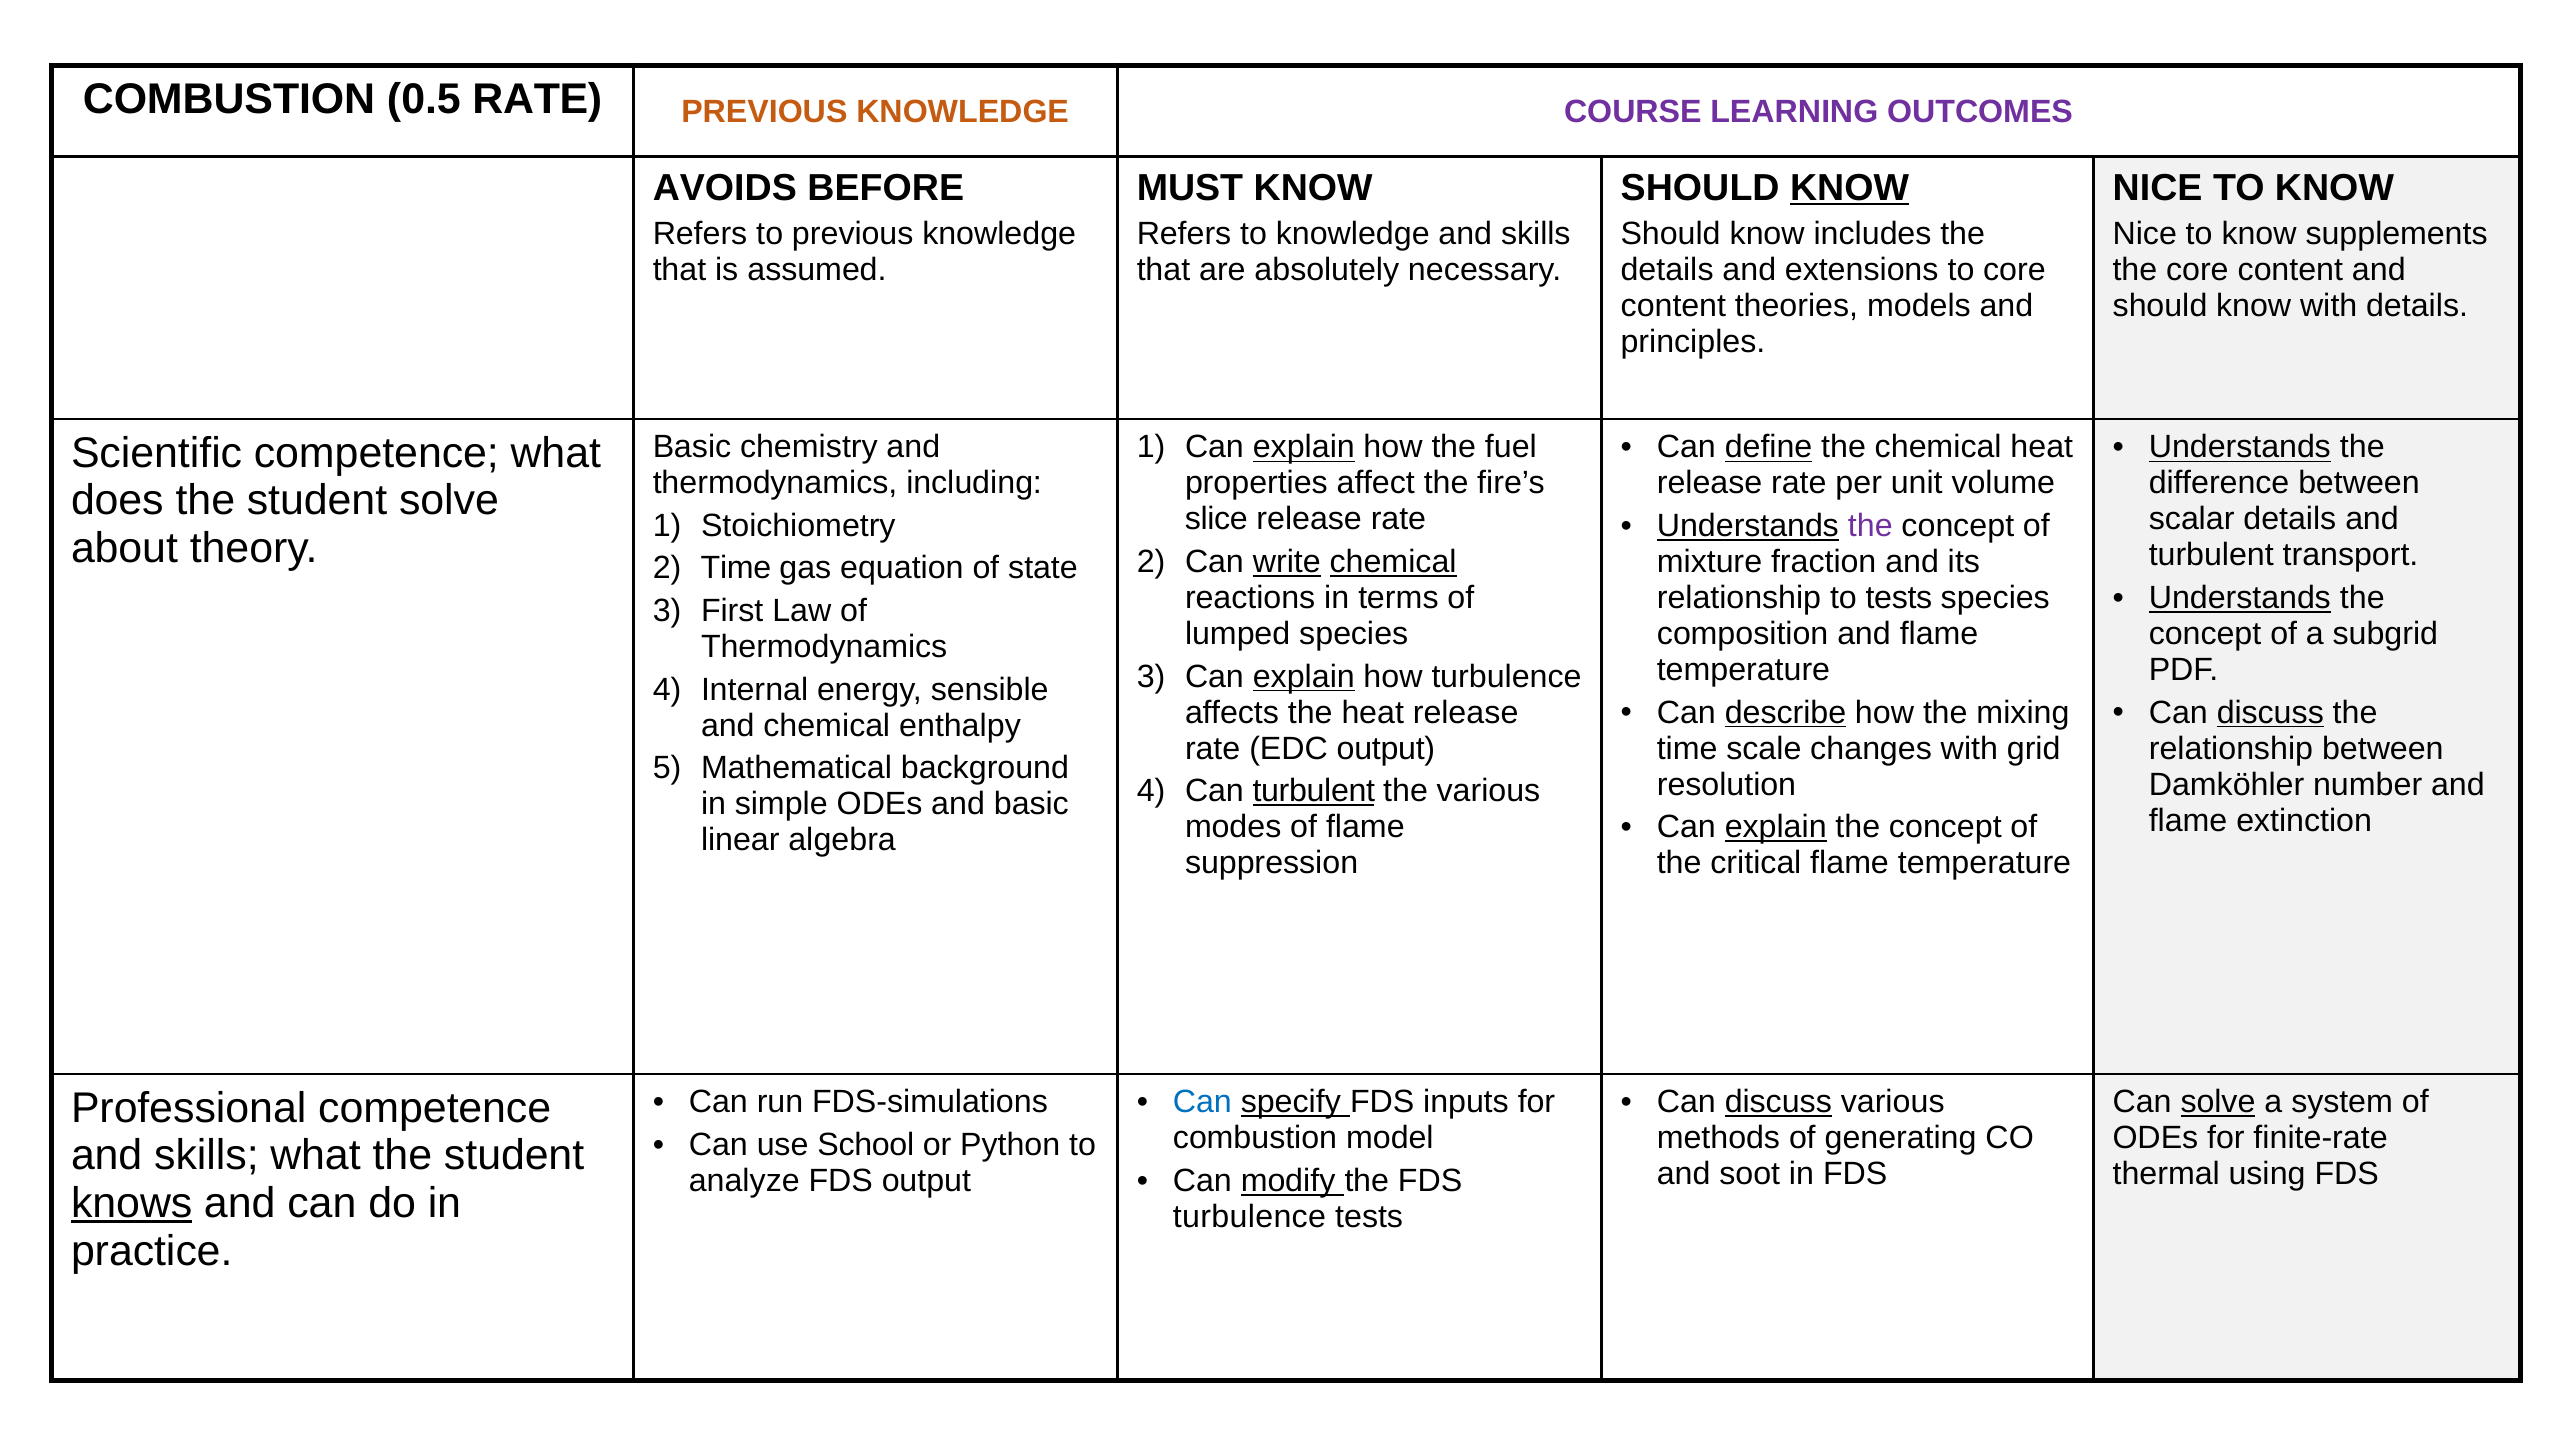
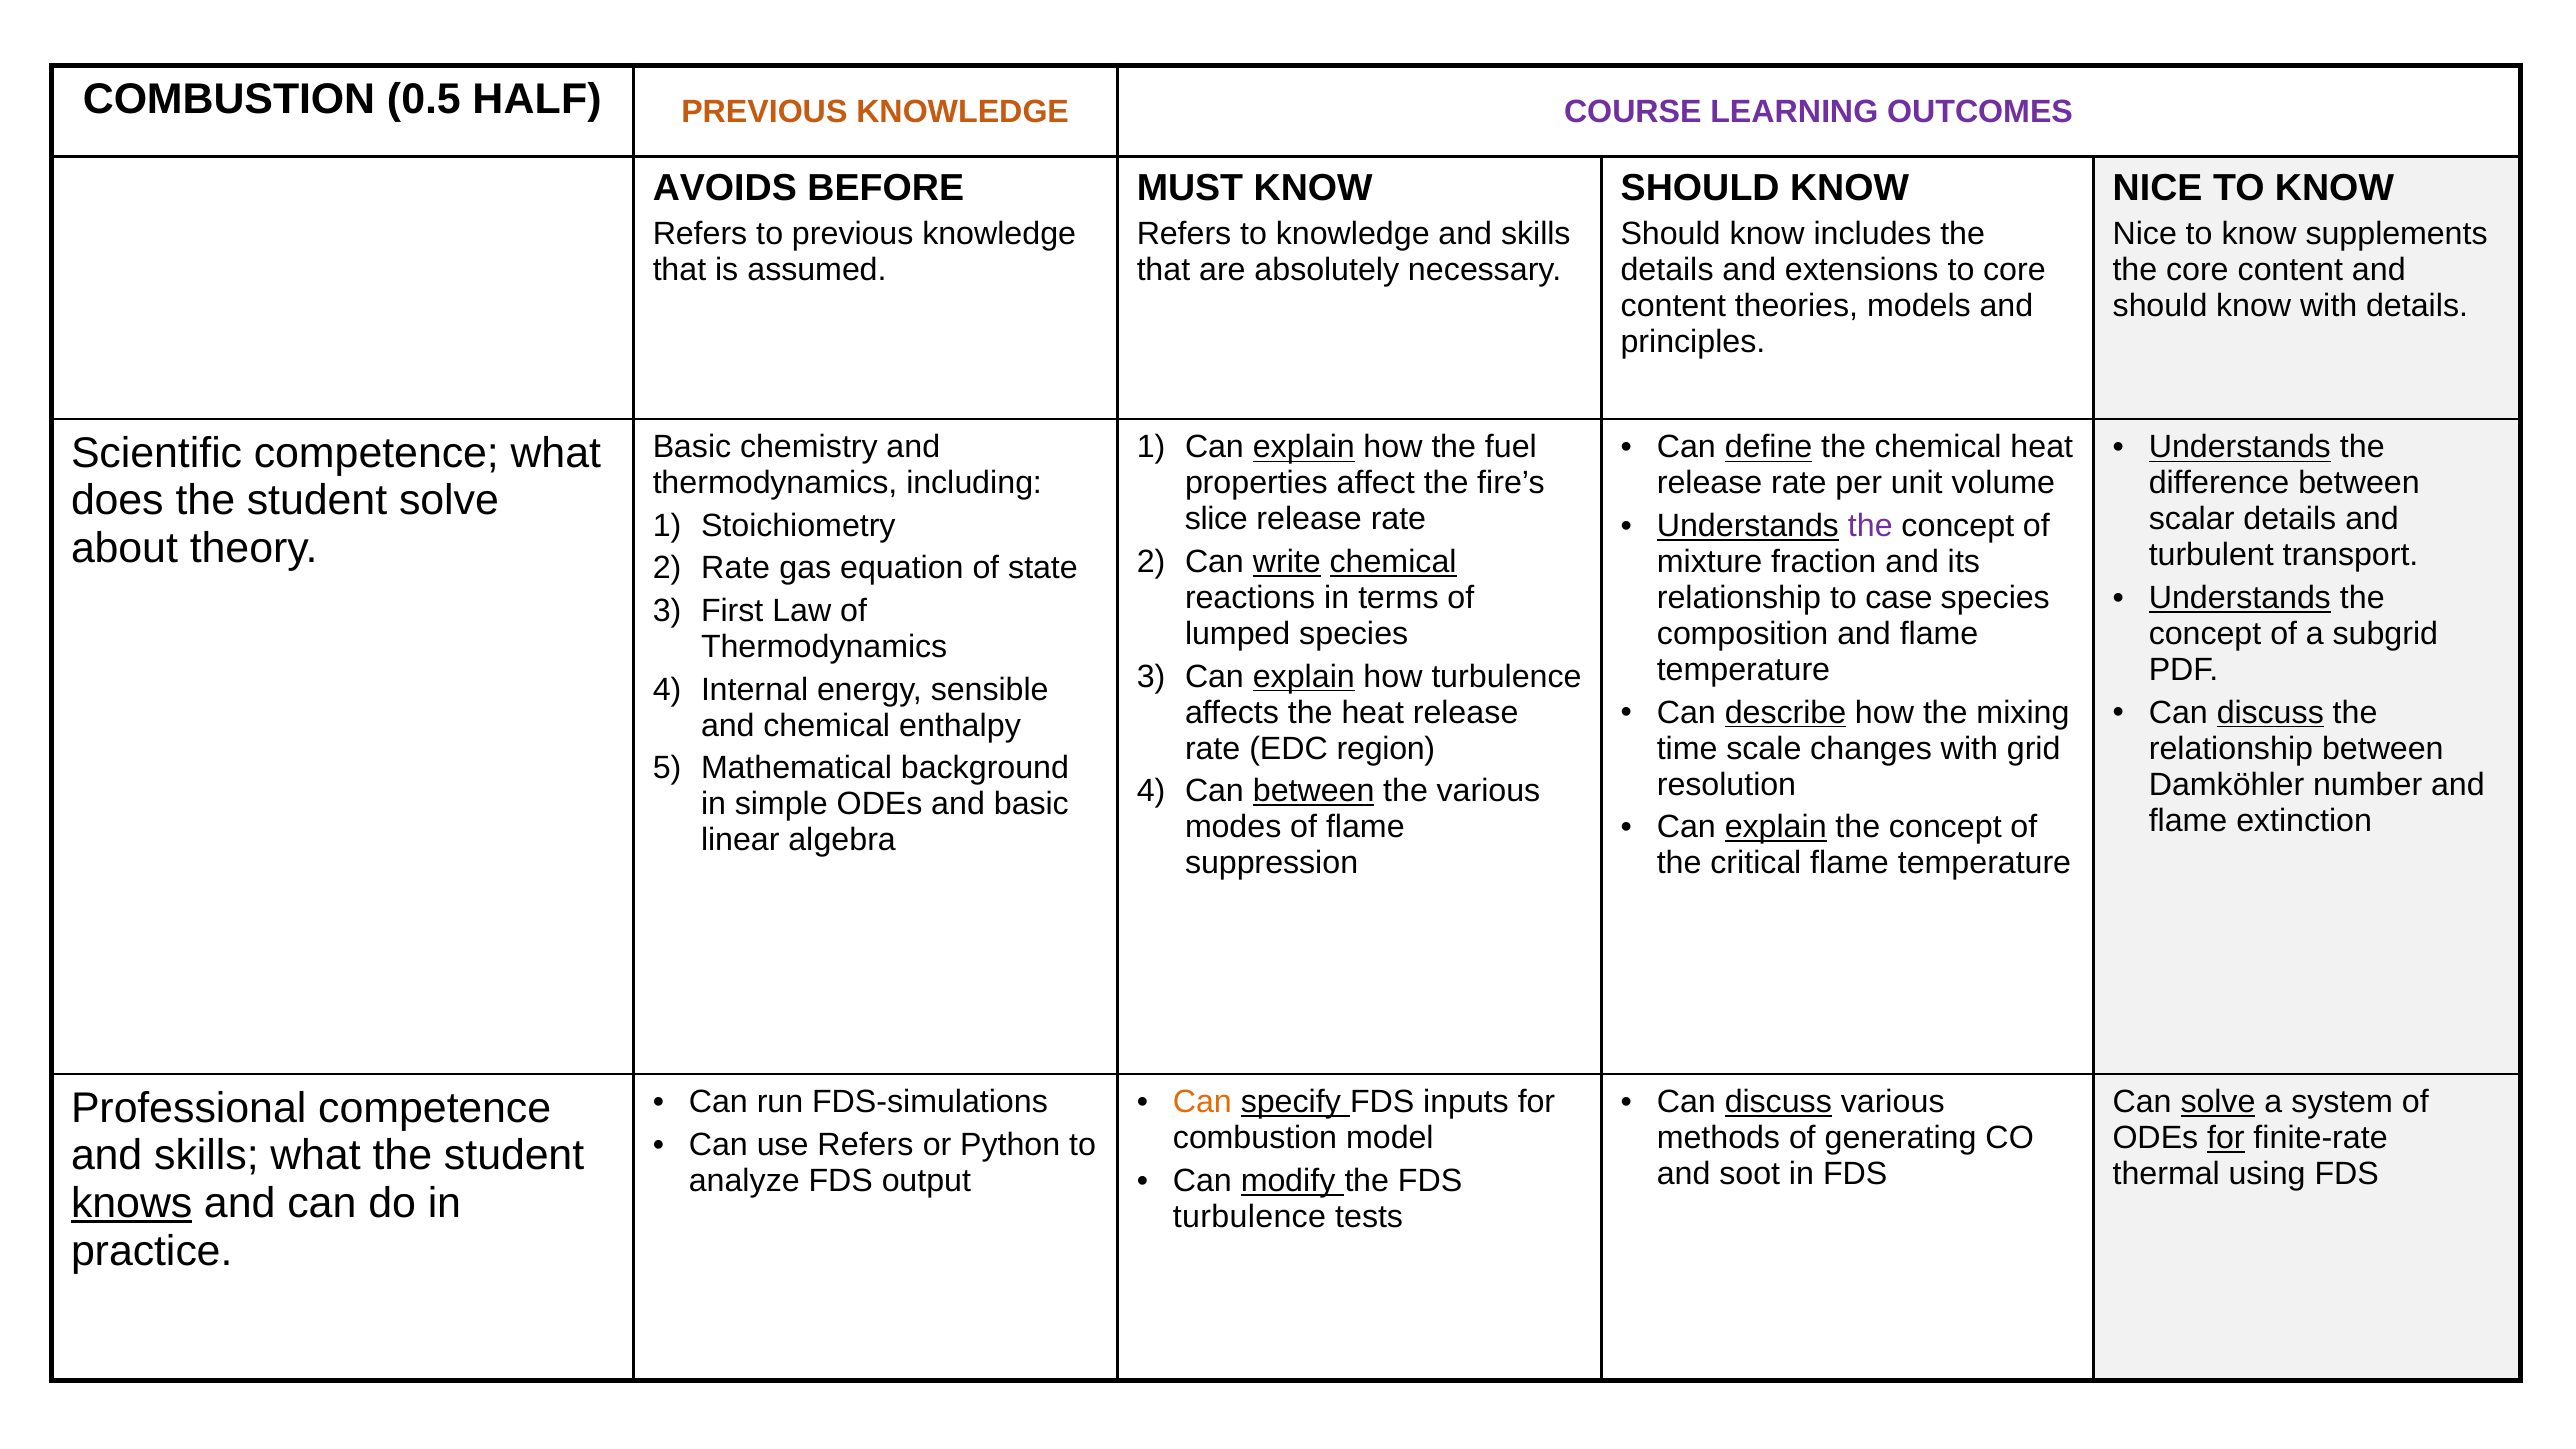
0.5 RATE: RATE -> HALF (537, 99)
KNOW underline: present -> none (1850, 188)
Time: Time -> Rate (736, 568)
to tests: tests -> case (1899, 598)
EDC output: output -> region (1386, 749)
Can turbulent: turbulent -> between (1314, 791)
Can colour: blue -> orange (1202, 1102)
for underline: none -> present (2226, 1138)
use School: School -> Refers (865, 1145)
